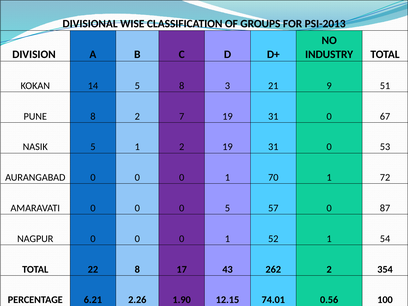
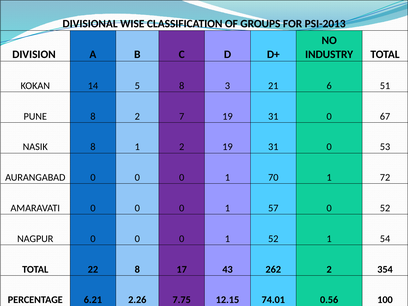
9: 9 -> 6 (329, 86)
NASIK 5: 5 -> 8 (93, 147)
5: 5 -> 1 (227, 208)
0 87: 87 -> 52 (385, 208)
1.90: 1.90 -> 7.75 (182, 300)
